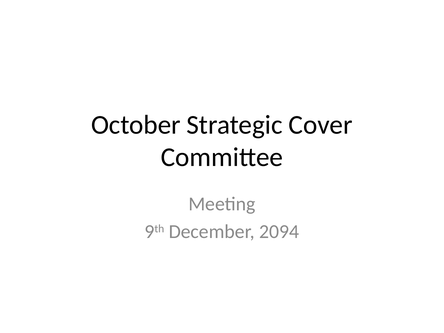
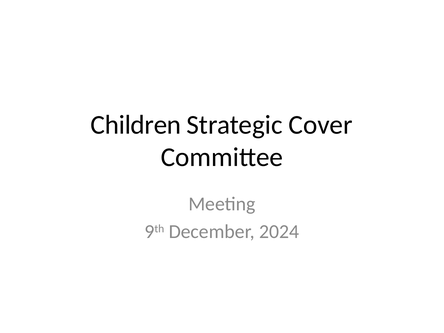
October: October -> Children (136, 125)
2094: 2094 -> 2024 (279, 232)
